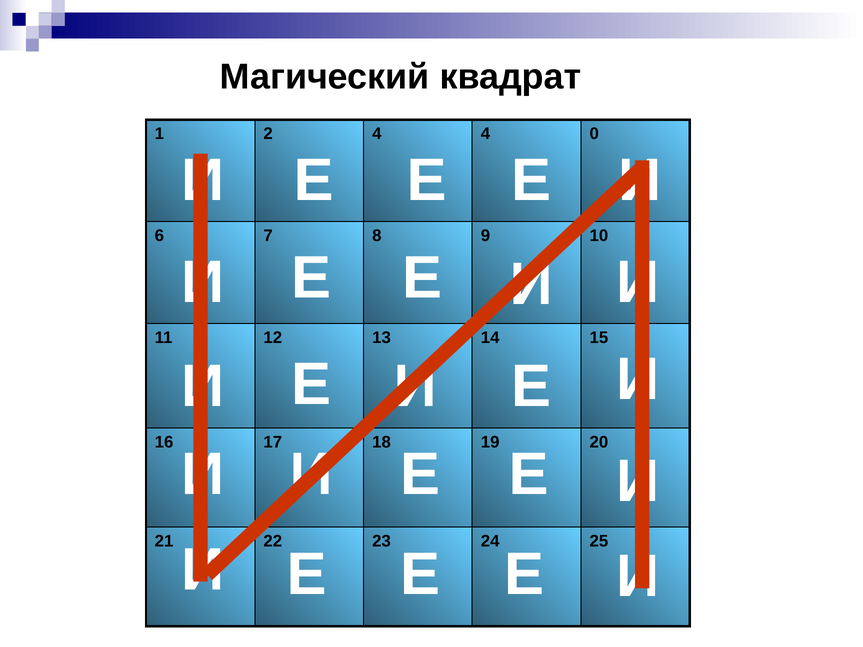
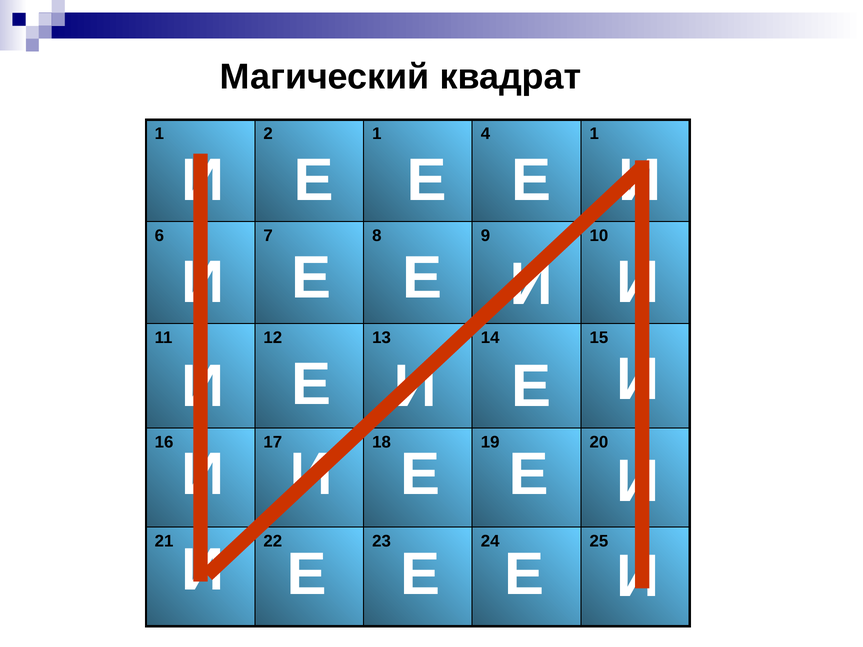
2 4: 4 -> 1 (377, 134)
4 0: 0 -> 1 (594, 134)
